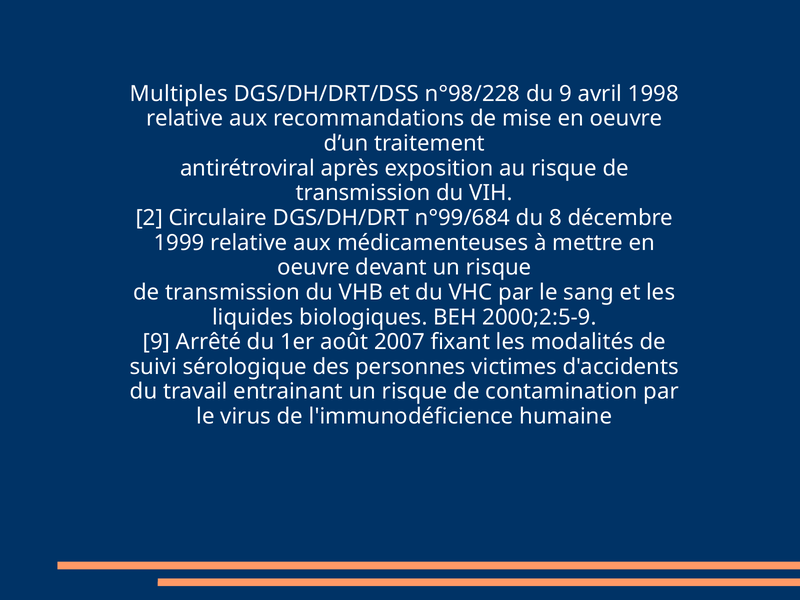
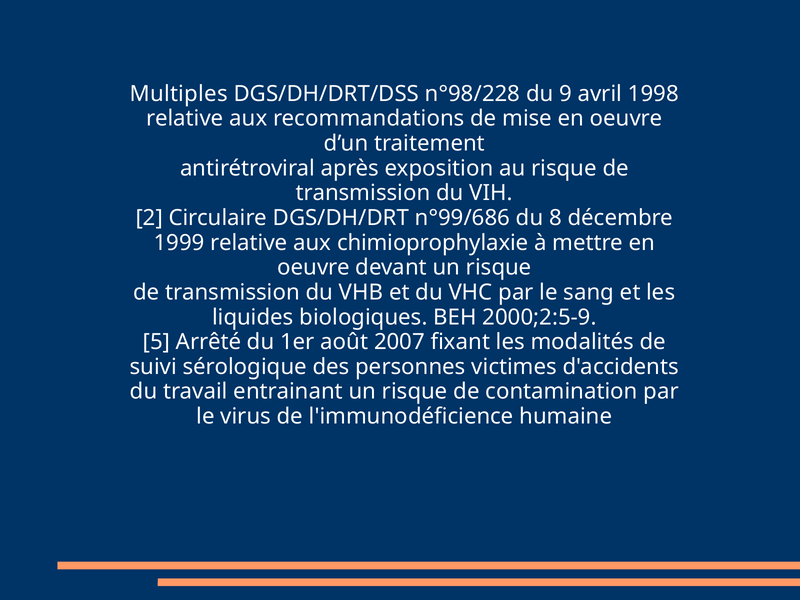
n°99/684: n°99/684 -> n°99/686 (463, 218)
médicamenteuses: médicamenteuses -> chimioprophylaxie (433, 243)
9: 9 -> 5 (156, 342)
